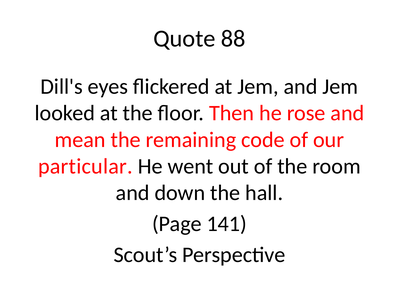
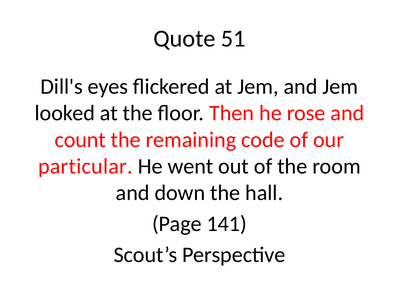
88: 88 -> 51 (233, 39)
mean: mean -> count (80, 140)
